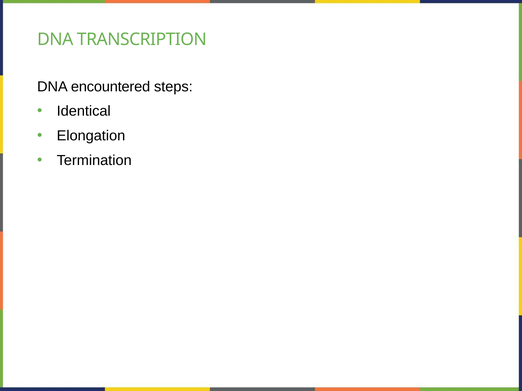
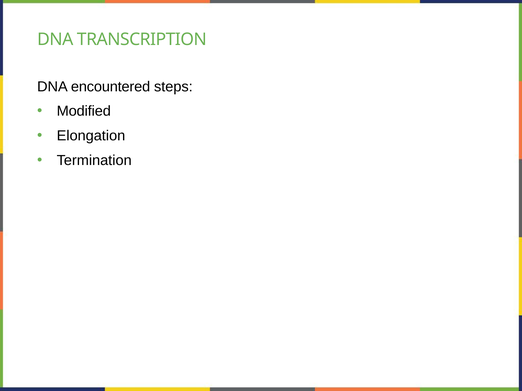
Identical: Identical -> Modified (84, 111)
